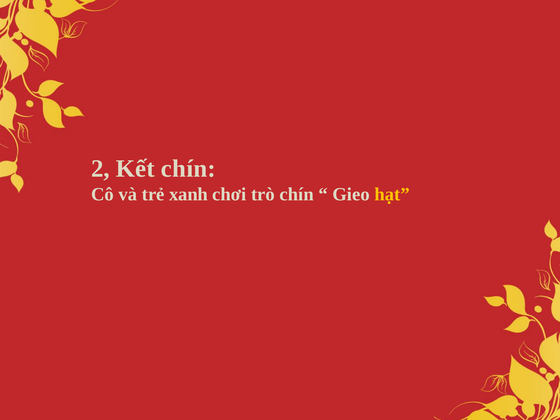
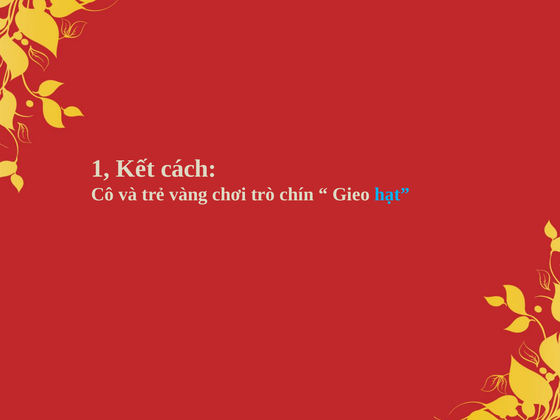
2: 2 -> 1 (100, 169)
Kết chín: chín -> cách (189, 169)
xanh: xanh -> vàng (188, 194)
hạt colour: yellow -> light blue (392, 194)
